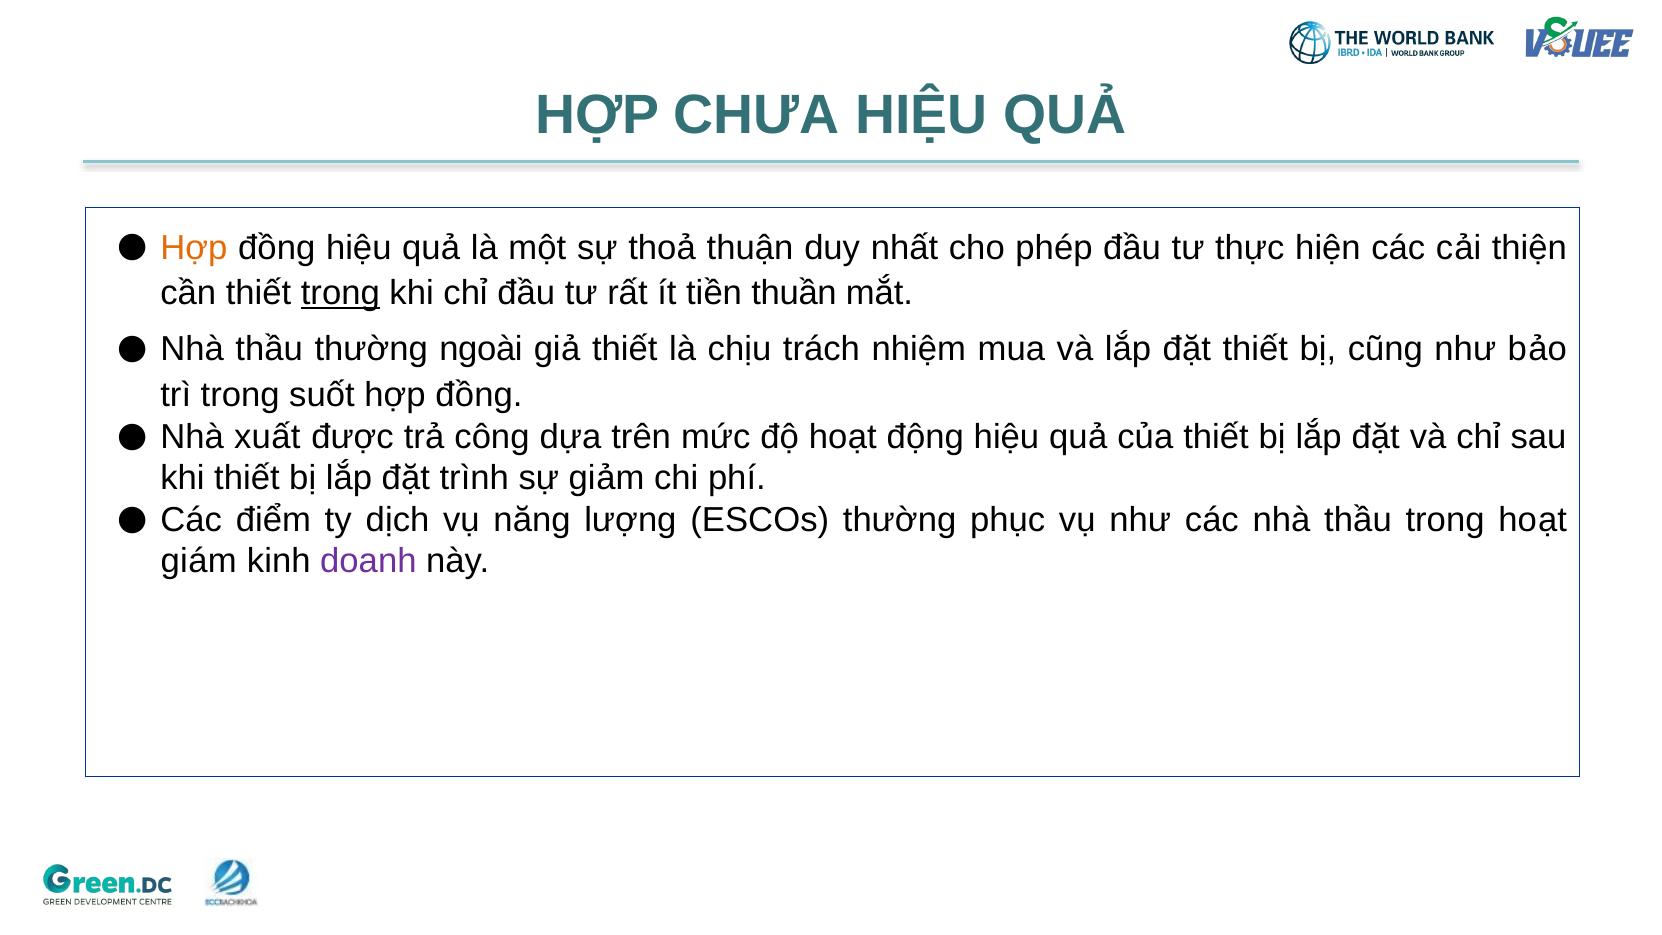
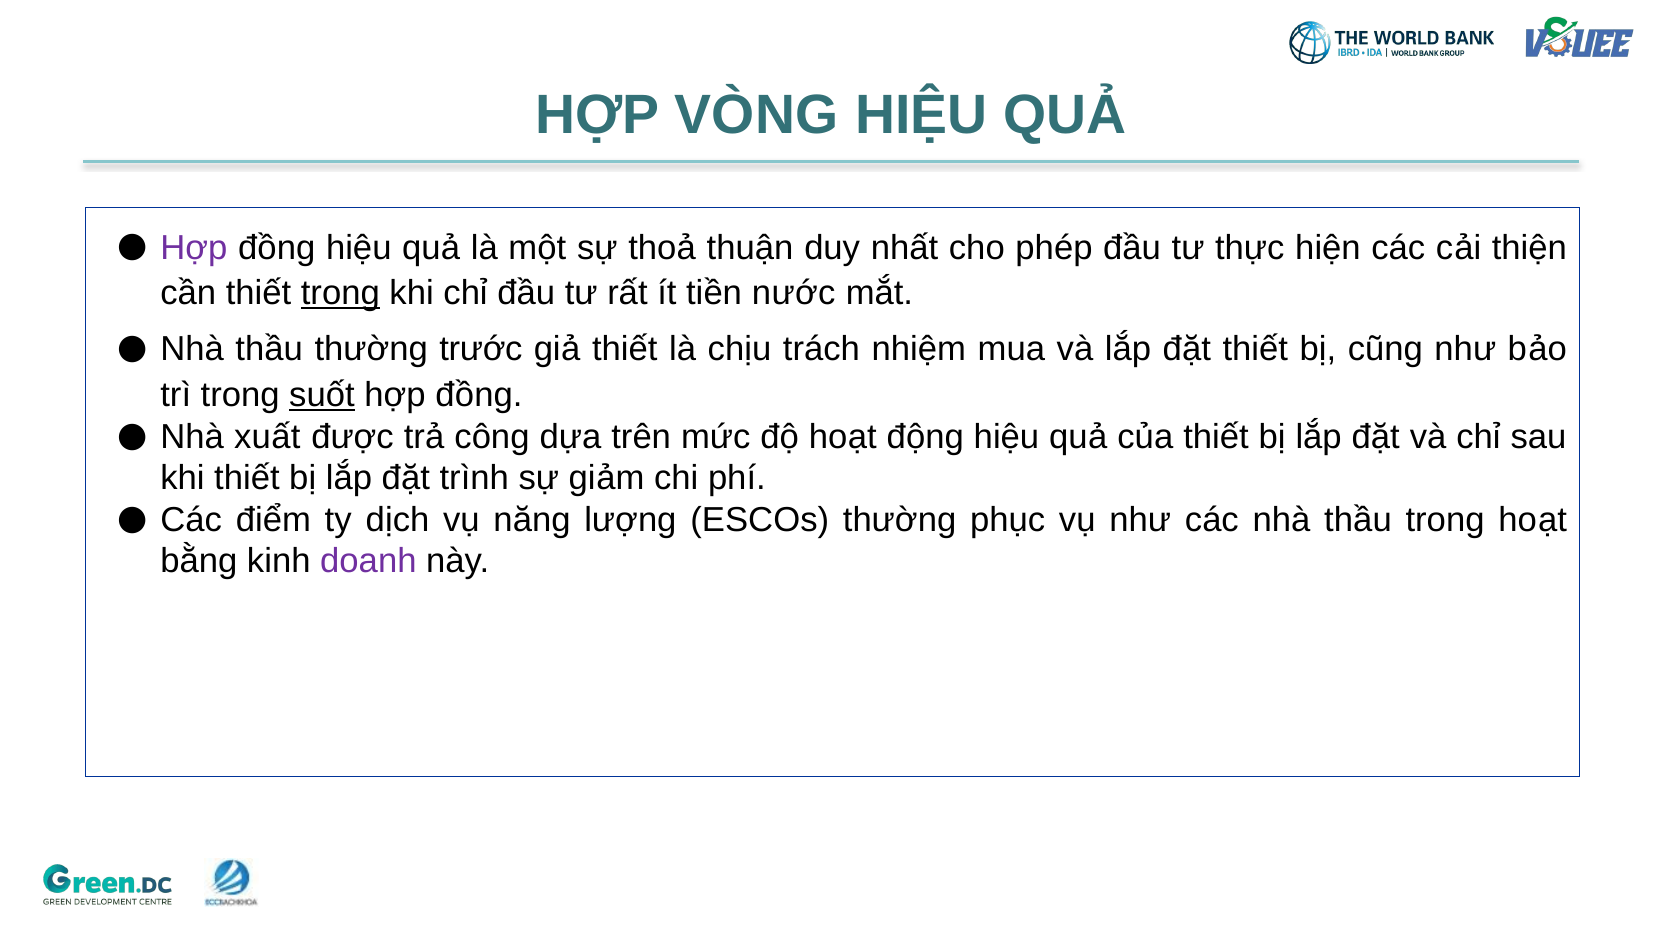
CHƯA: CHƯA -> VÒNG (757, 115)
Hợp colour: orange -> purple (194, 248)
thuần: thuần -> nước (794, 293)
ngoài: ngoài -> trước (481, 349)
suốt underline: none -> present (322, 395)
giám: giám -> bằng (199, 561)
